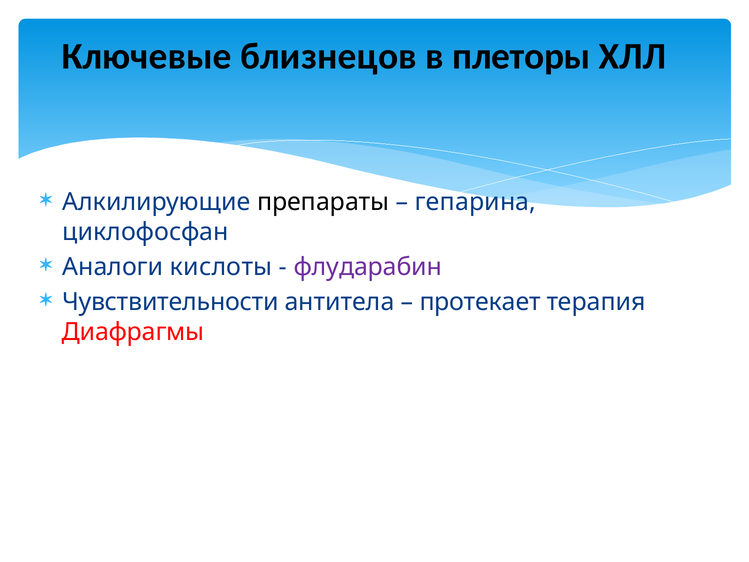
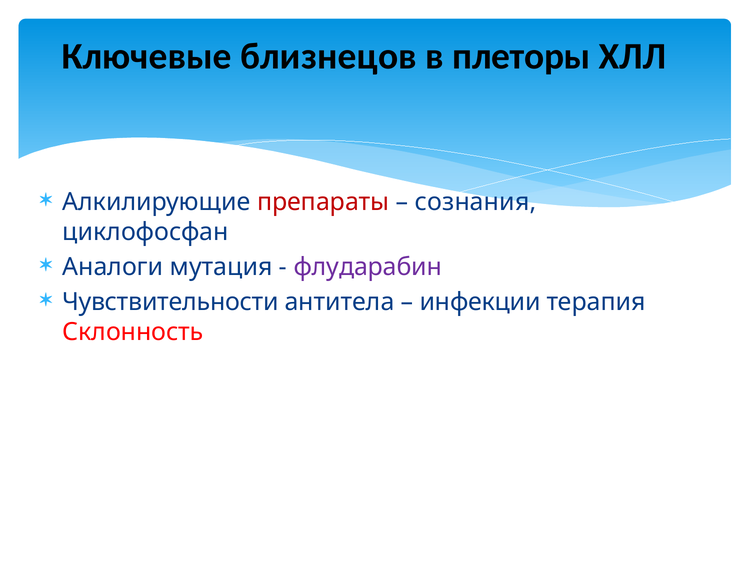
препараты colour: black -> red (323, 202)
гепарина: гепарина -> сознания (476, 202)
кислоты: кислоты -> мутация (221, 267)
протекает: протекает -> инфекции (480, 302)
Диафрагмы: Диафрагмы -> Склонность (133, 332)
